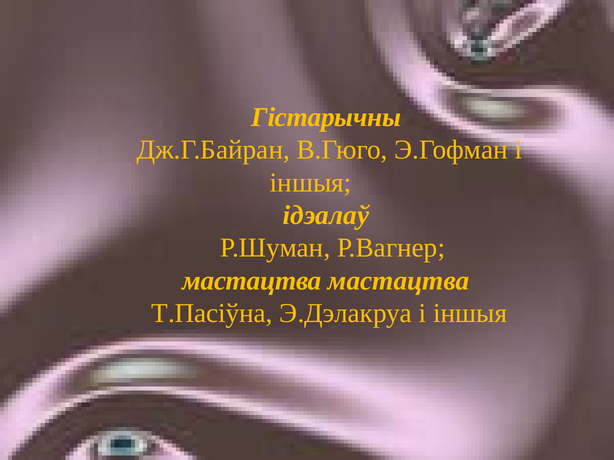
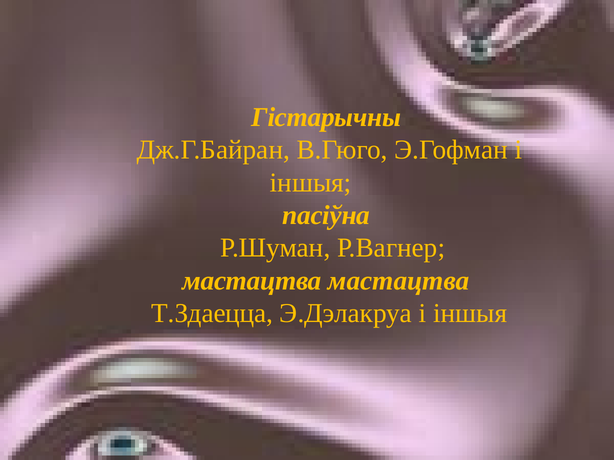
ідэалаў: ідэалаў -> пасіўна (326, 216)
Т.Пасіўна: Т.Пасіўна -> Т.Здаецца (212, 314)
